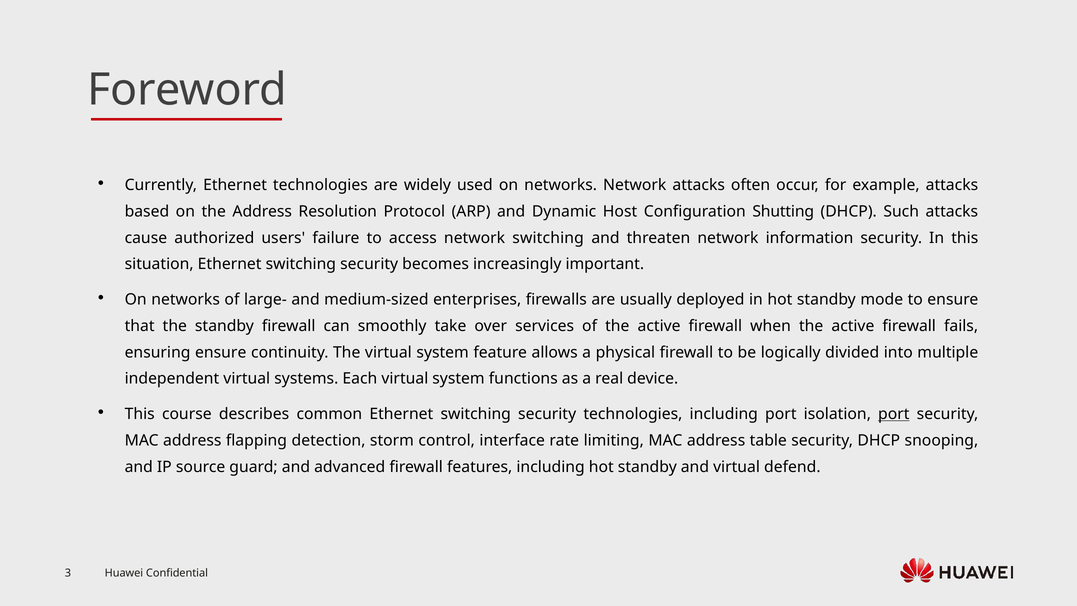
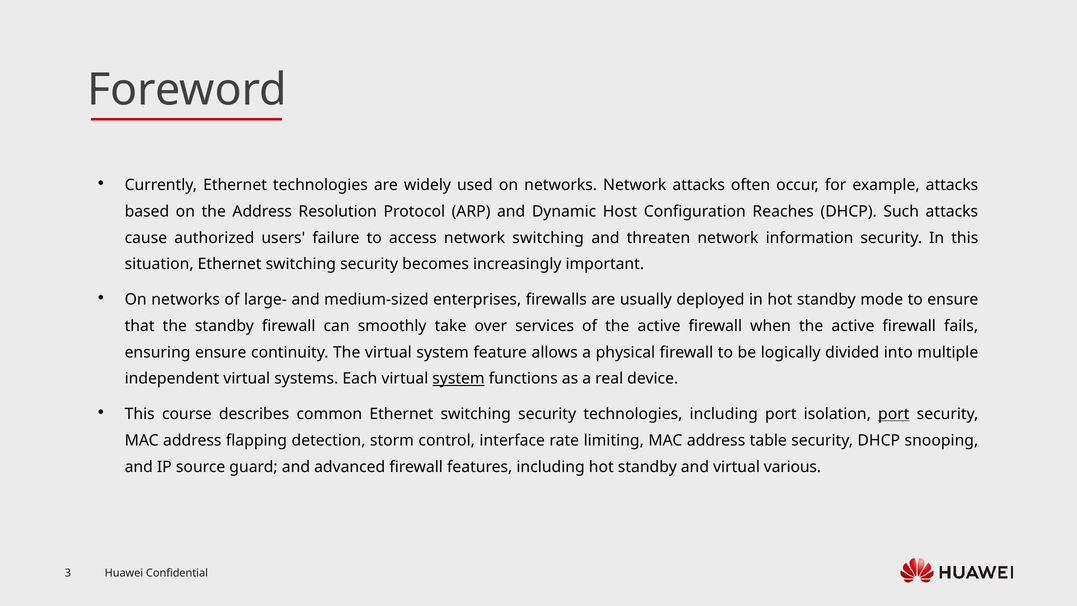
Shutting: Shutting -> Reaches (783, 211)
system underline: none -> present (458, 379)
defend: defend -> various (792, 467)
